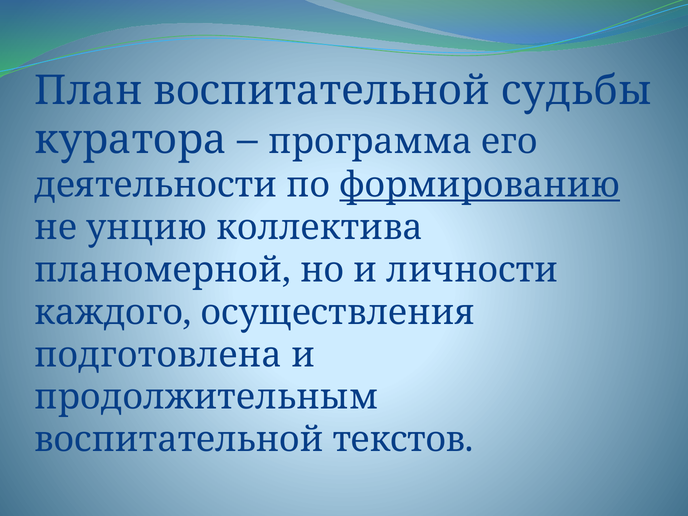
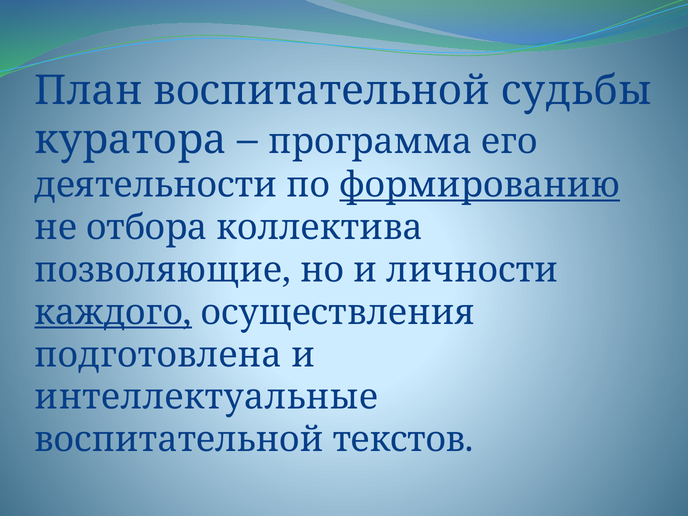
унцию: унцию -> отбора (147, 228)
планомерной: планомерной -> позволяющие (163, 270)
каждого underline: none -> present (113, 312)
продолжительным: продолжительным -> интеллектуальные (206, 397)
